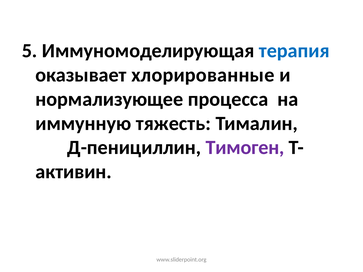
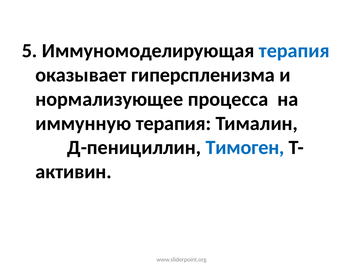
хлорированные: хлорированные -> гиперспленизма (203, 75)
иммунную тяжесть: тяжесть -> терапия (174, 123)
Тимоген colour: purple -> blue (245, 148)
